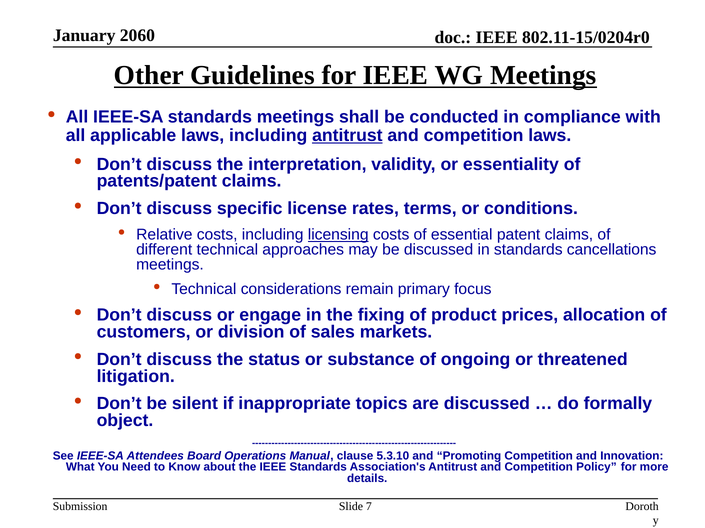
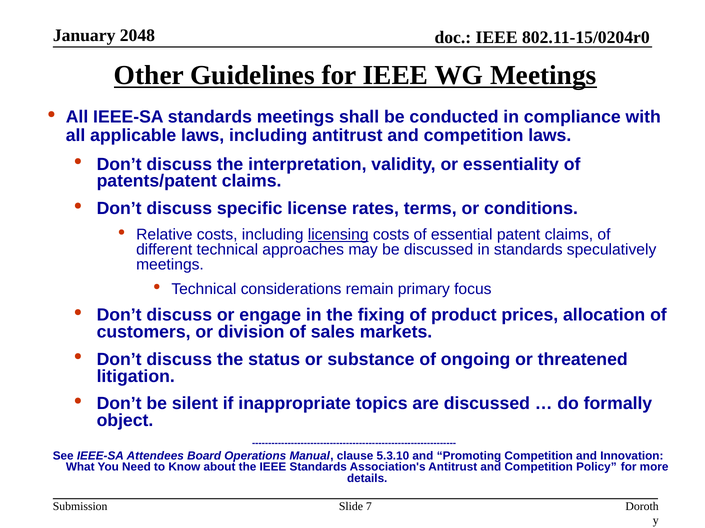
2060: 2060 -> 2048 (137, 35)
antitrust underline: present -> none (347, 136)
cancellations: cancellations -> speculatively (612, 250)
